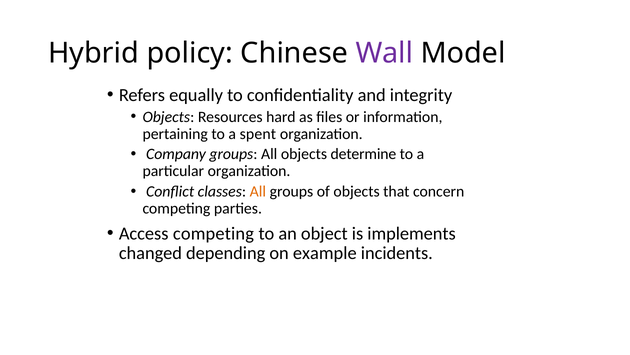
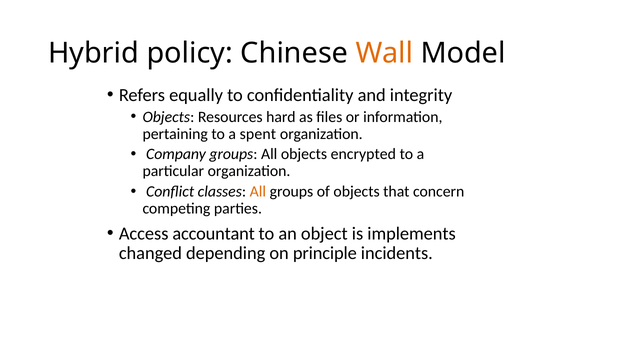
Wall colour: purple -> orange (384, 53)
determine: determine -> encrypted (363, 154)
Access competing: competing -> accountant (214, 233)
example: example -> principle (325, 253)
